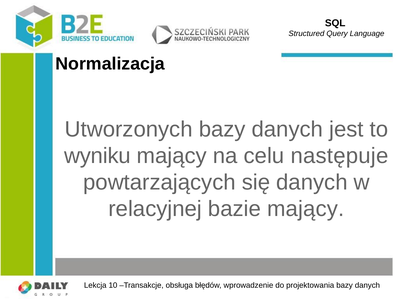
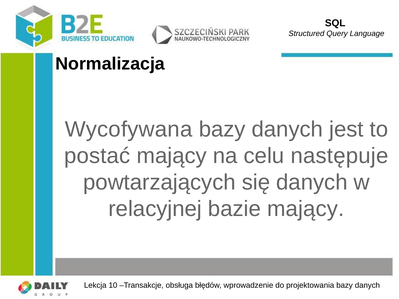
Utworzonych: Utworzonych -> Wycofywana (129, 129)
wyniku: wyniku -> postać (97, 156)
